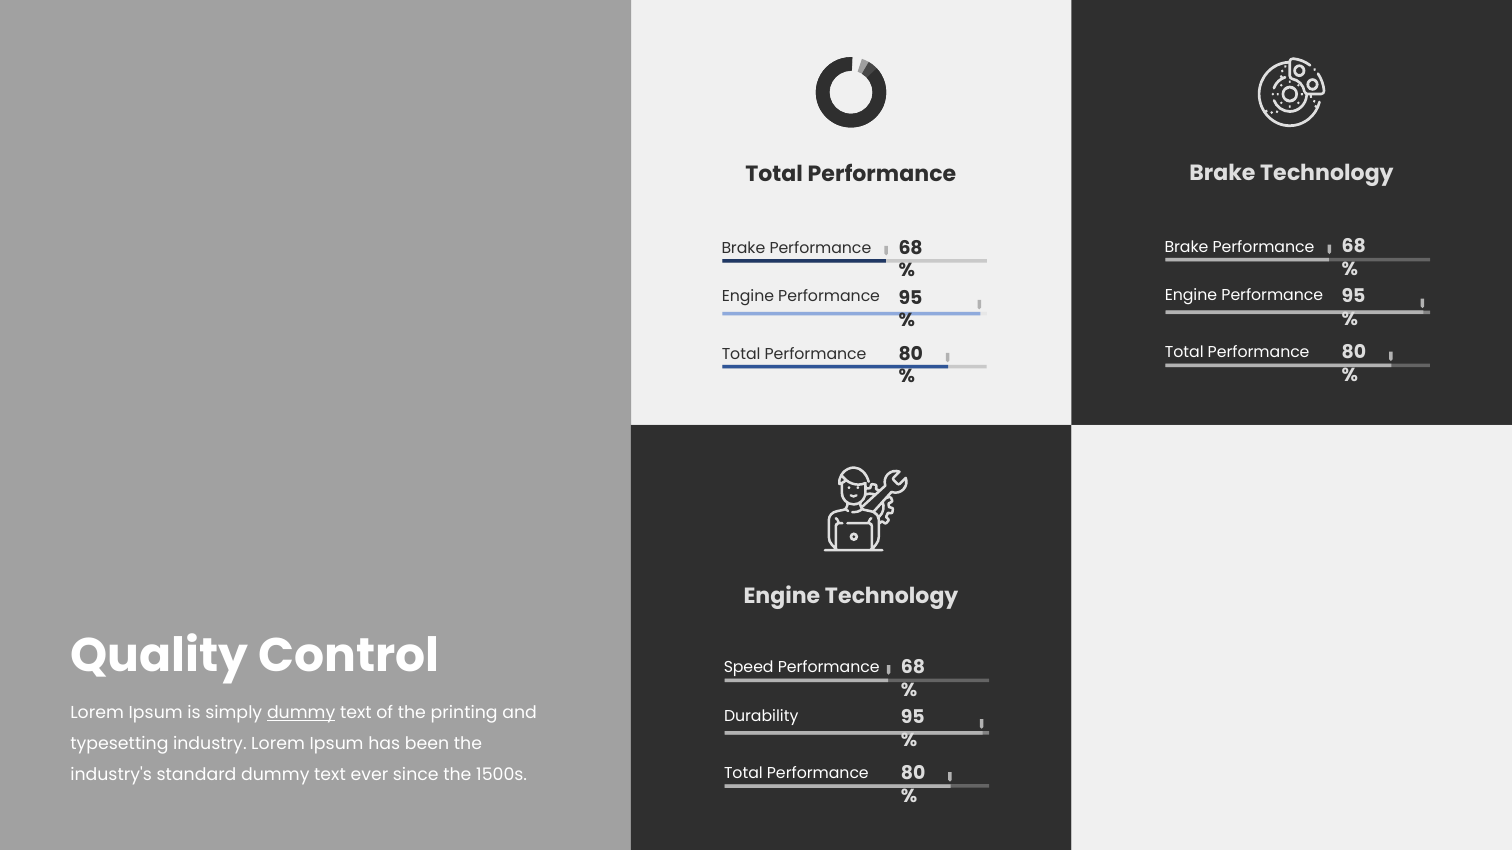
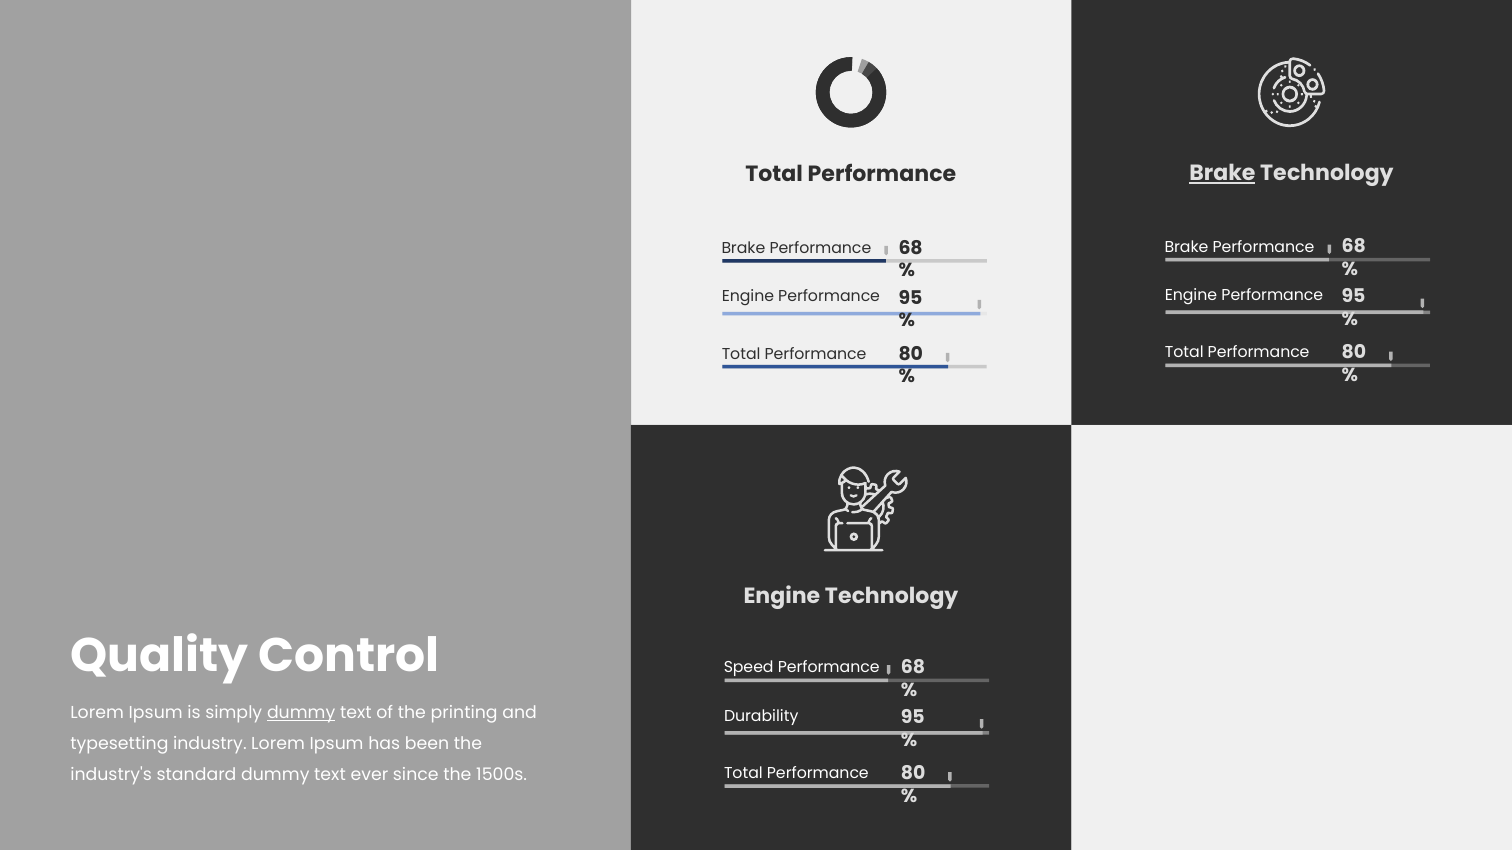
Brake underline: none -> present (1222, 173)
